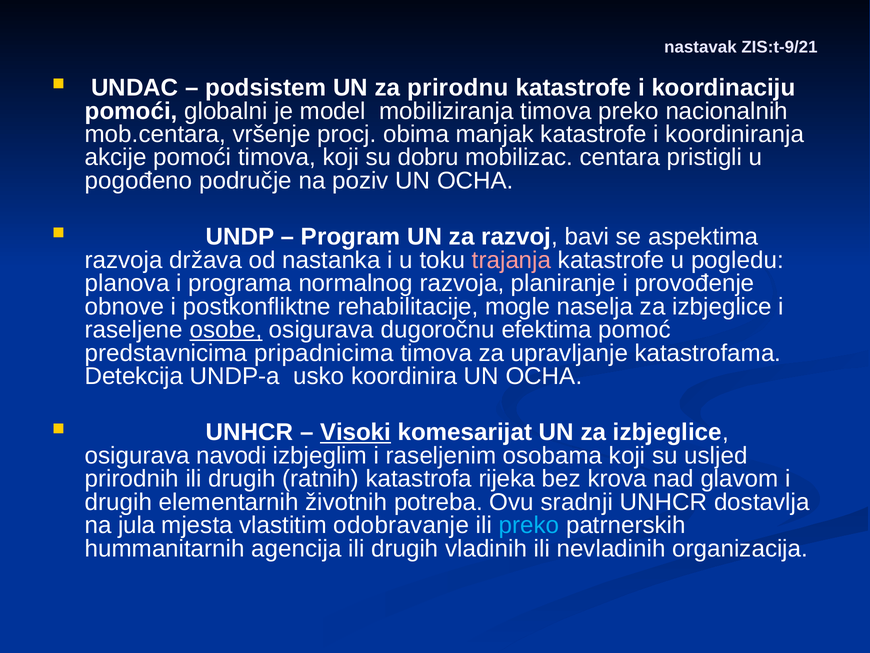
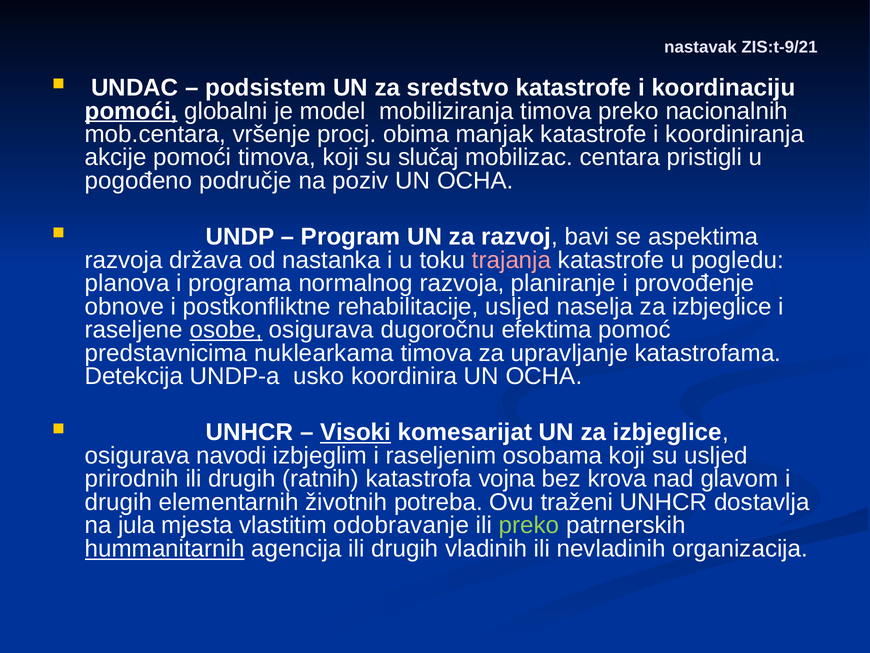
prirodnu: prirodnu -> sredstvo (458, 88)
pomoći underline: none -> present (131, 111)
dobru: dobru -> slučaj (428, 157)
rehabilitacije mogle: mogle -> usljed (518, 306)
pripadnicima: pripadnicima -> nuklearkama (324, 353)
rijeka: rijeka -> vojna (507, 479)
sradnji: sradnji -> traženi (577, 502)
preko colour: light blue -> light green (529, 525)
hummanitarnih underline: none -> present (165, 548)
